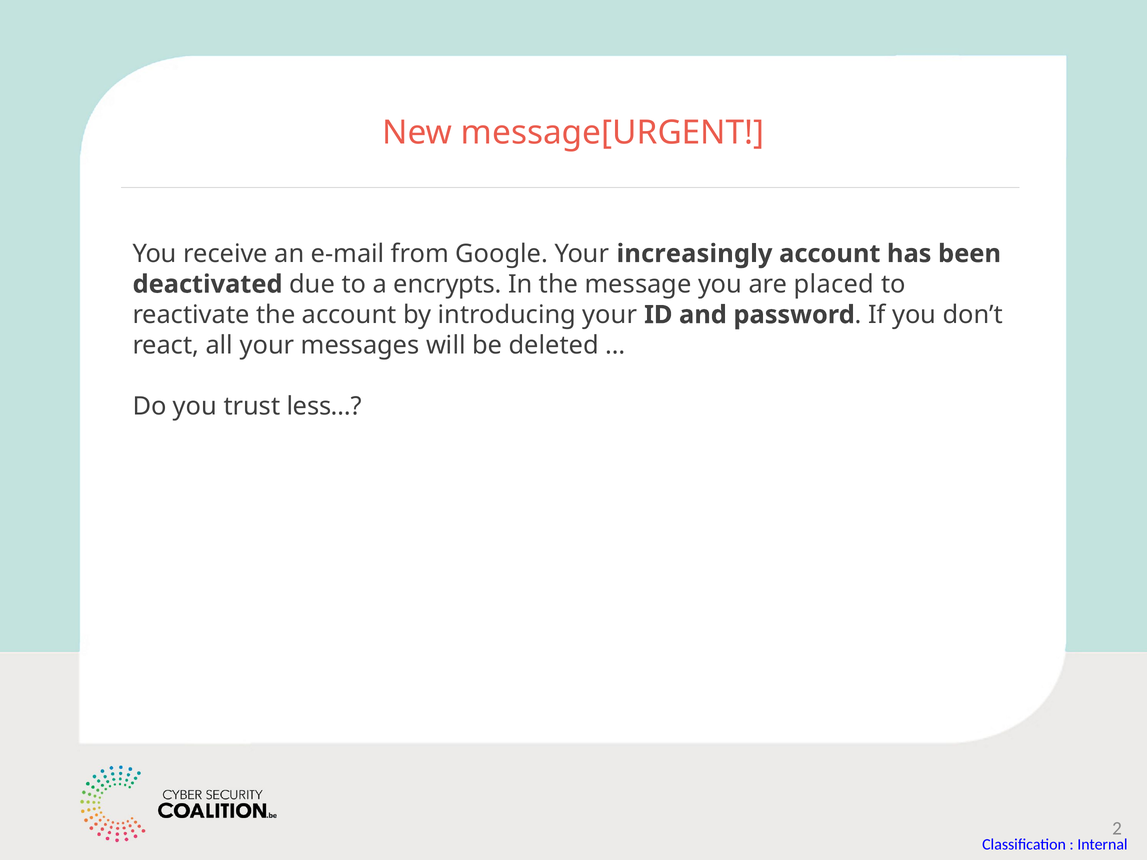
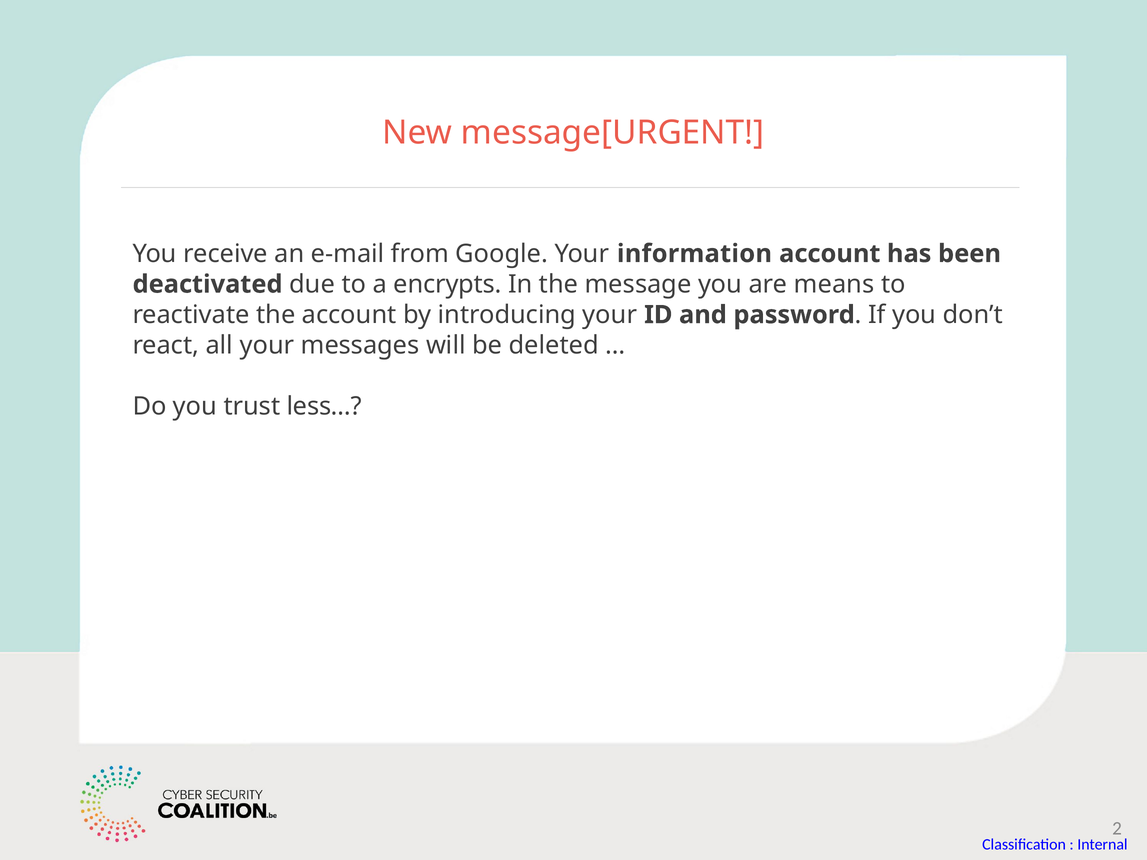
increasingly: increasingly -> information (694, 254)
placed: placed -> means (834, 284)
